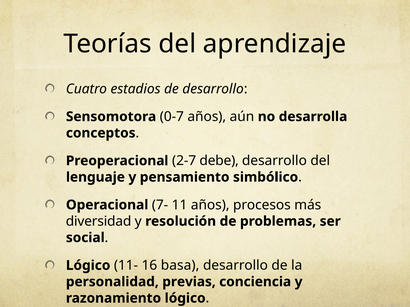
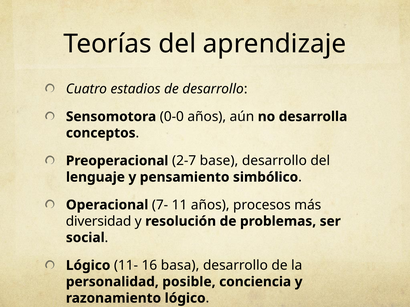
0-7: 0-7 -> 0-0 (172, 117)
debe: debe -> base (219, 161)
previas: previas -> posible (189, 282)
